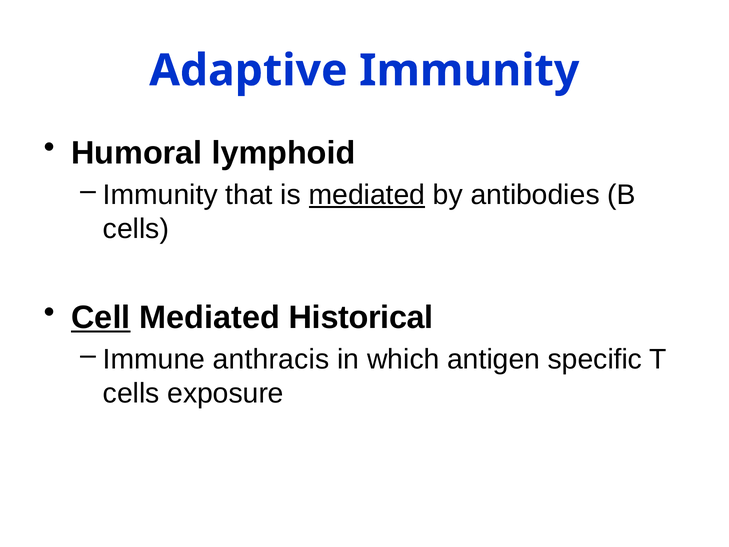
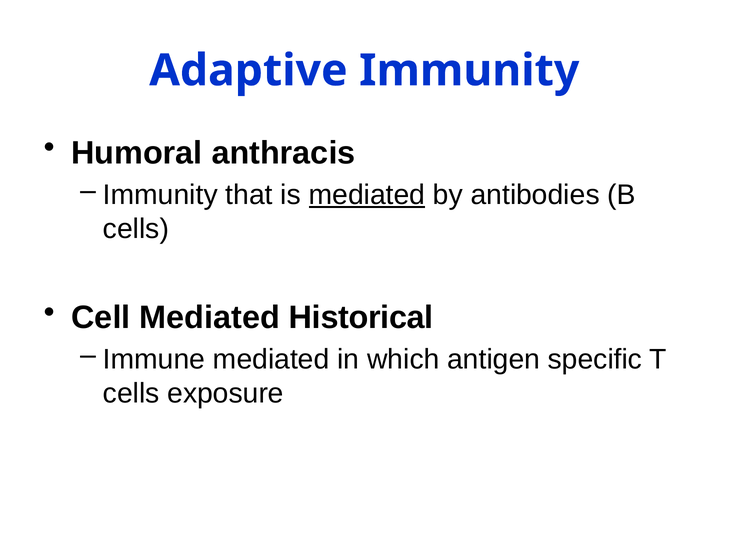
lymphoid: lymphoid -> anthracis (284, 153)
Cell underline: present -> none (101, 317)
Immune anthracis: anthracis -> mediated (271, 359)
